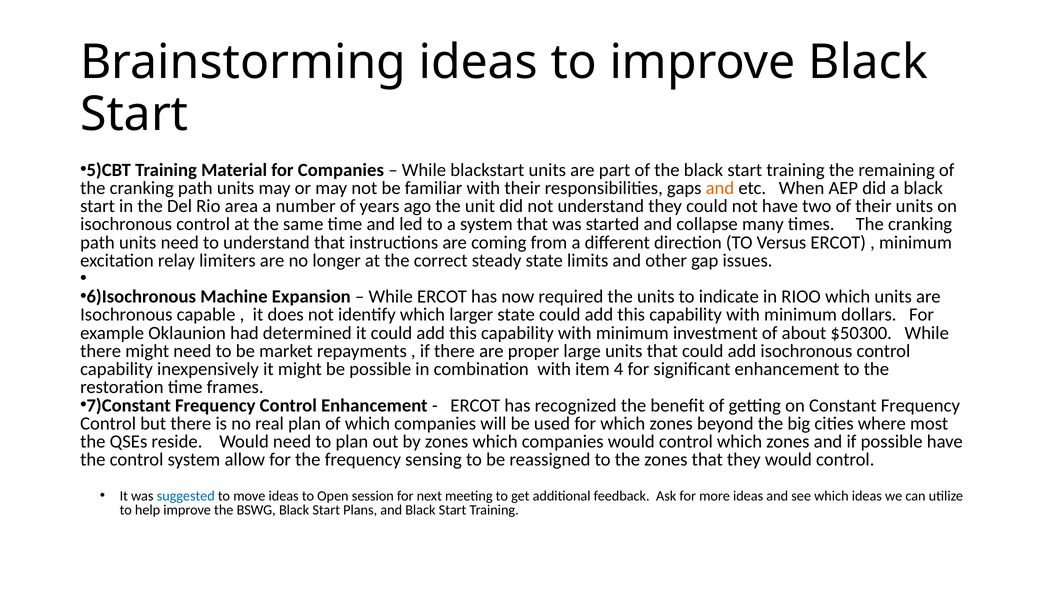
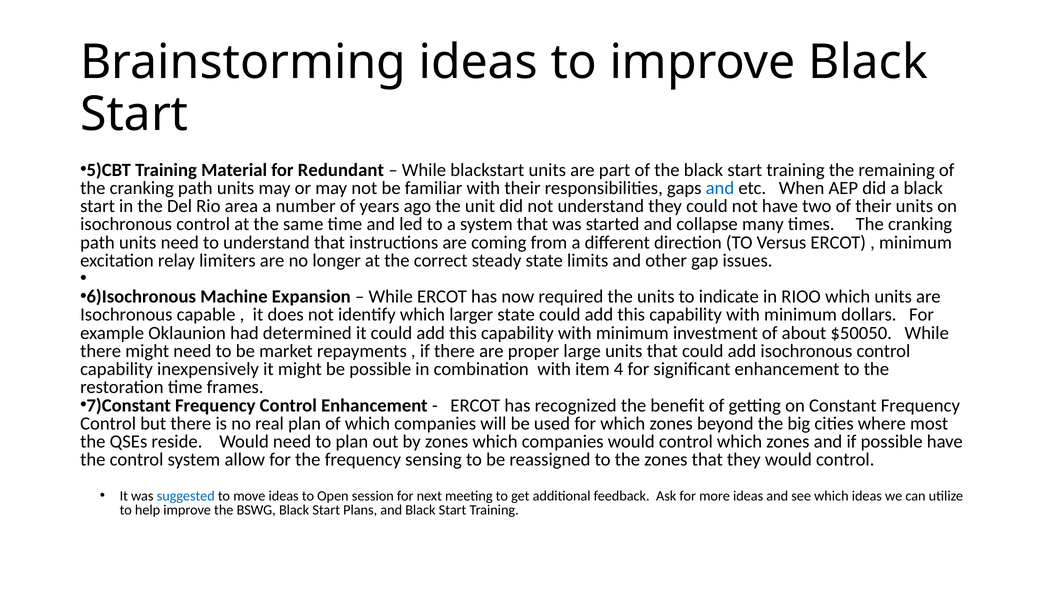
for Companies: Companies -> Redundant (341, 170)
and colour: orange -> blue (720, 188)
$50300: $50300 -> $50050 (861, 333)
